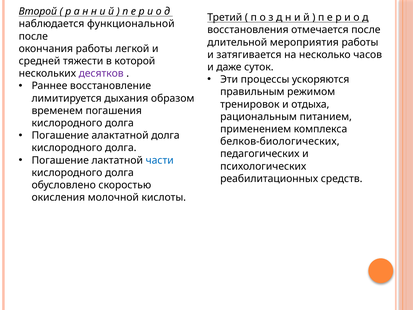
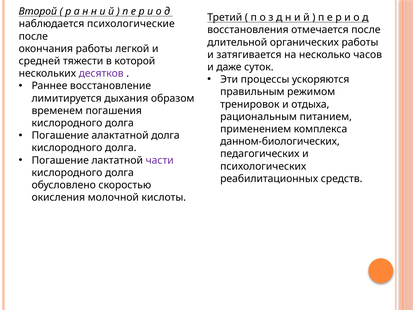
функциональной: функциональной -> психологические (131, 24)
мероприятия: мероприятия -> органических (304, 42)
белков-биологических: белков-биологических -> данном-биологических (280, 141)
части colour: blue -> purple (160, 160)
